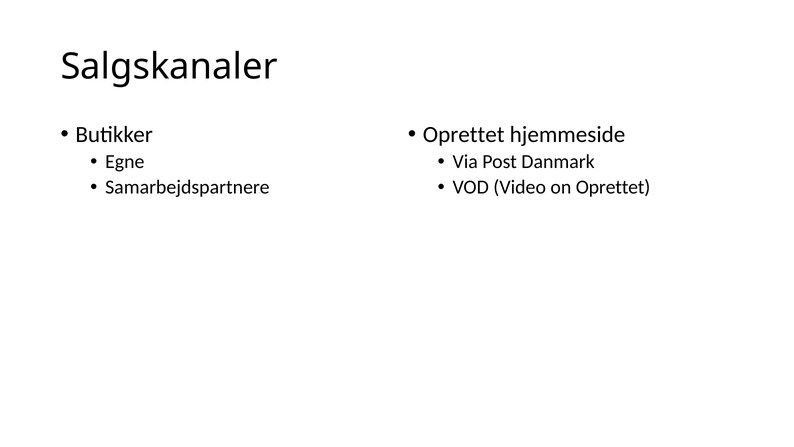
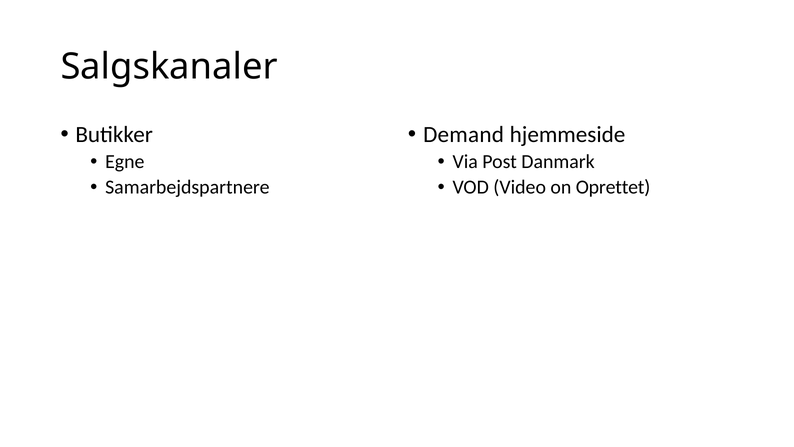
Oprettet: Oprettet -> Demand (464, 134)
